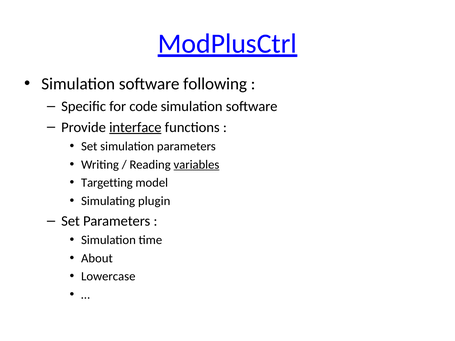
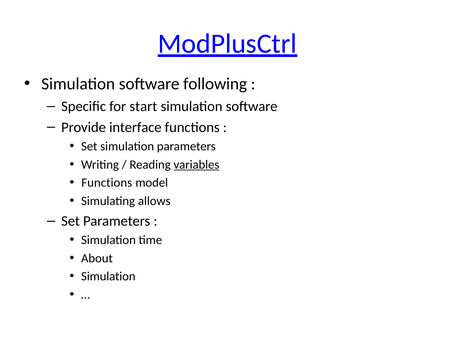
code: code -> start (143, 106)
interface underline: present -> none (135, 127)
Targetting: Targetting -> Functions (107, 183)
plugin: plugin -> allows (154, 201)
Lowercase: Lowercase -> Simulation (108, 277)
